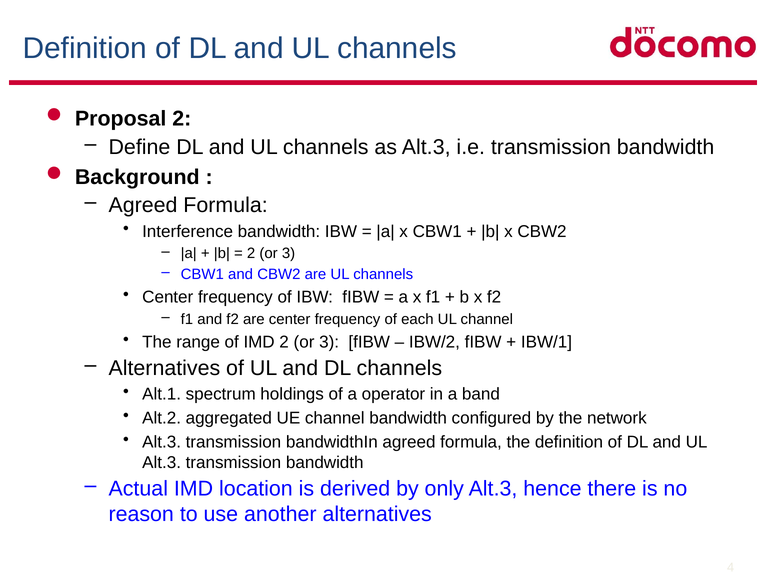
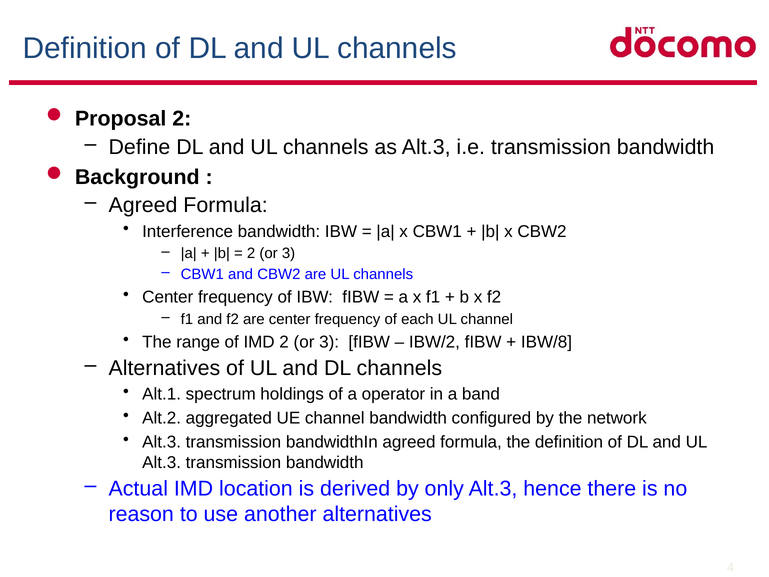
IBW/1: IBW/1 -> IBW/8 (546, 342)
